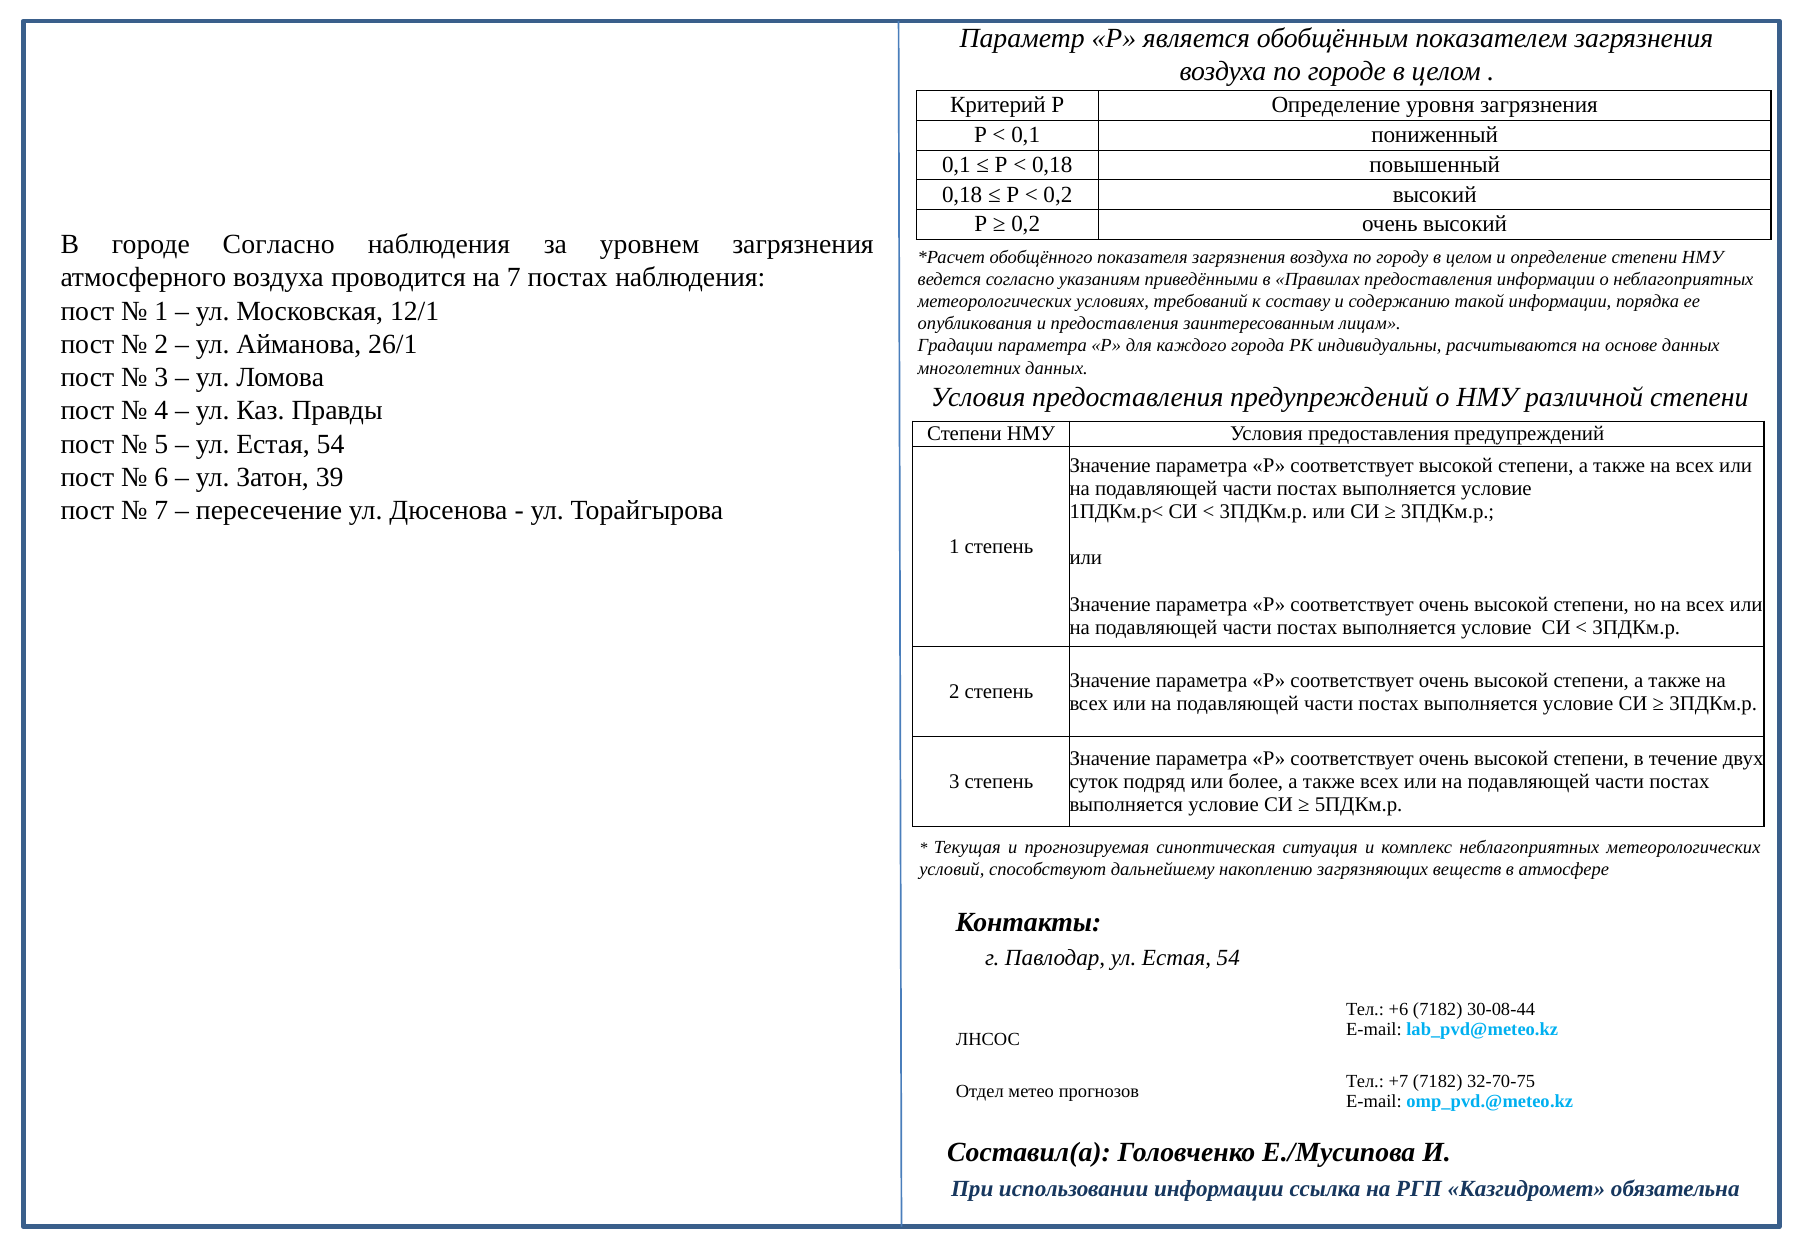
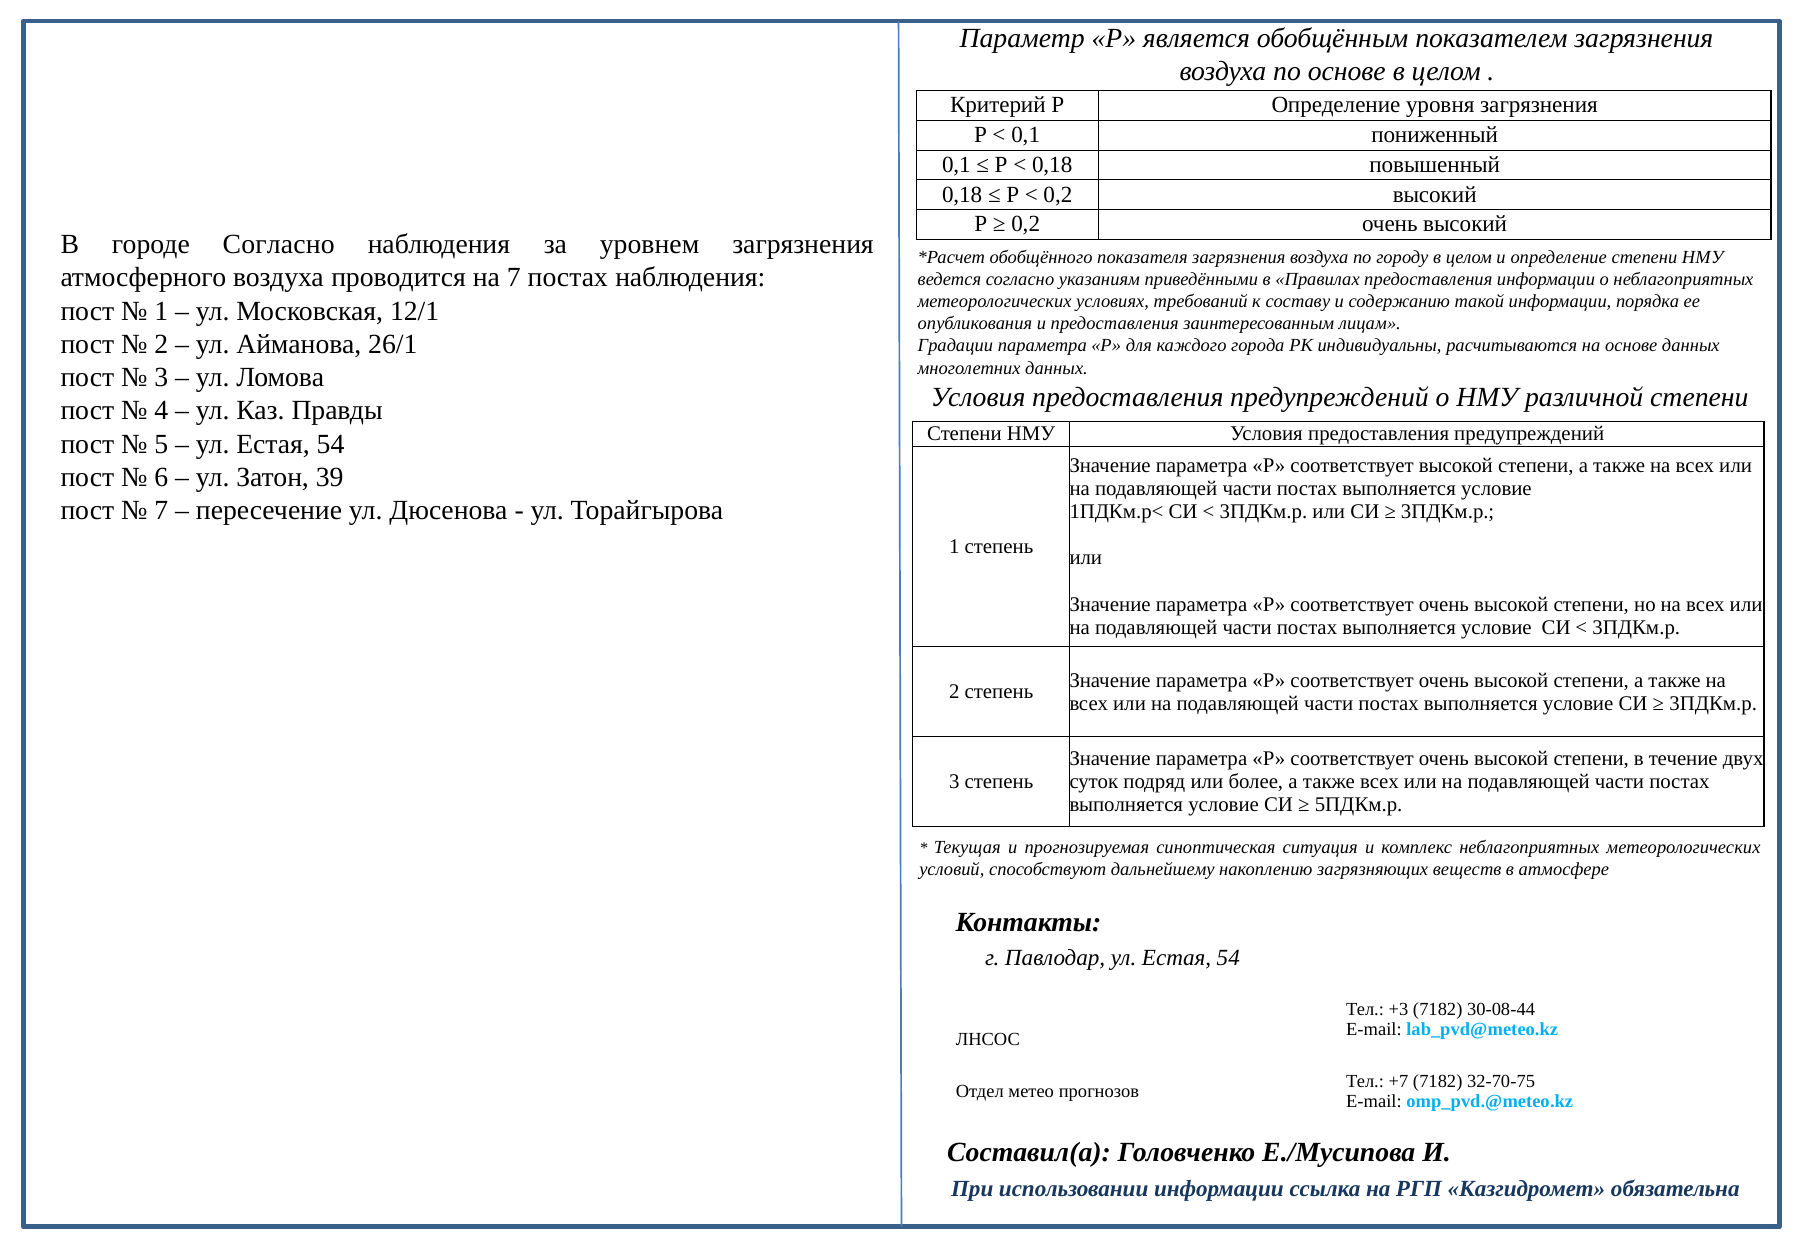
по городе: городе -> основе (1347, 71)
+6: +6 -> +3 (1398, 1009)
